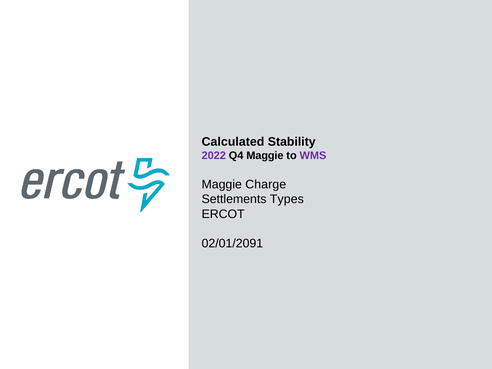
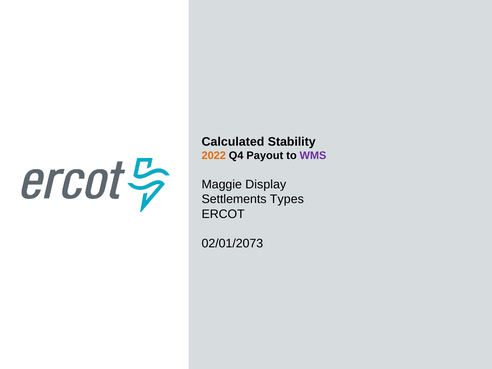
2022 colour: purple -> orange (214, 156)
Q4 Maggie: Maggie -> Payout (265, 156)
Charge: Charge -> Display (266, 184)
02/01/2091: 02/01/2091 -> 02/01/2073 (232, 244)
